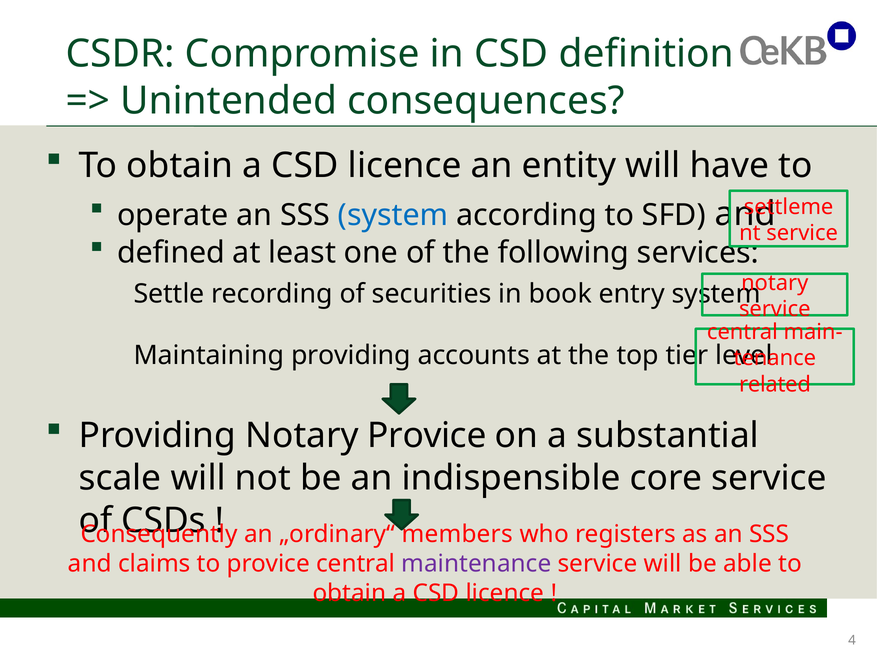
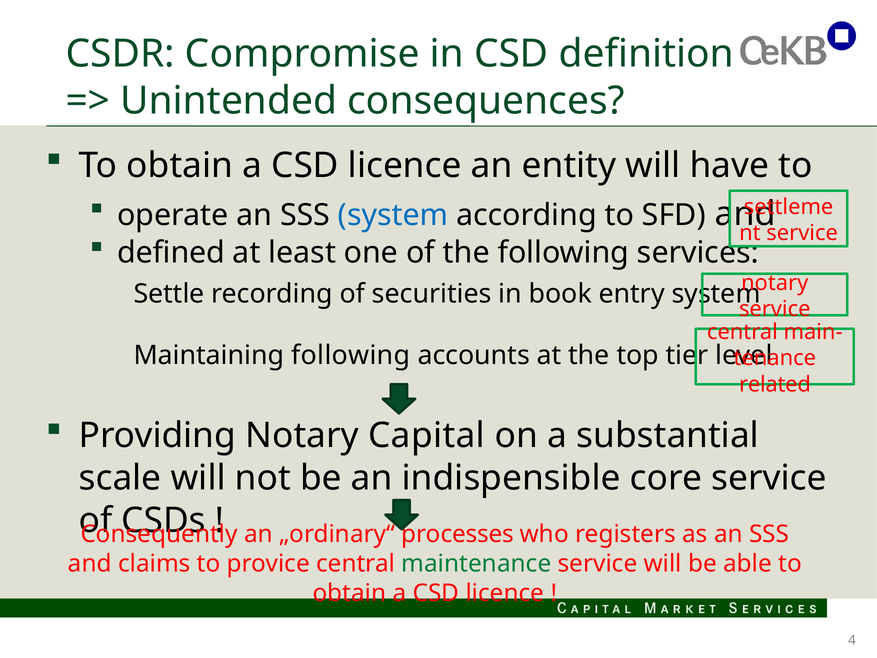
Maintaining providing: providing -> following (351, 355)
Notary Provice: Provice -> Capital (427, 436)
members: members -> processes (458, 534)
maintenance colour: purple -> green (476, 563)
